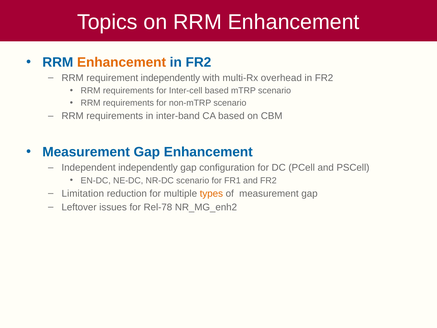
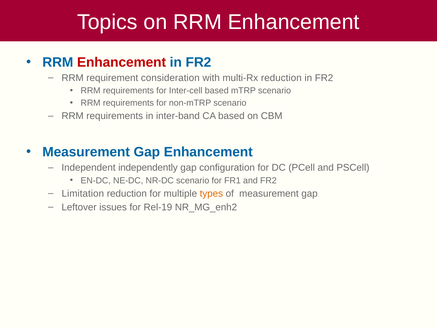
Enhancement colour: orange -> red (122, 62)
requirement independently: independently -> consideration (170, 78)
multi-Rx overhead: overhead -> reduction (281, 78)
Rel-78: Rel-78 -> Rel-19 (158, 207)
